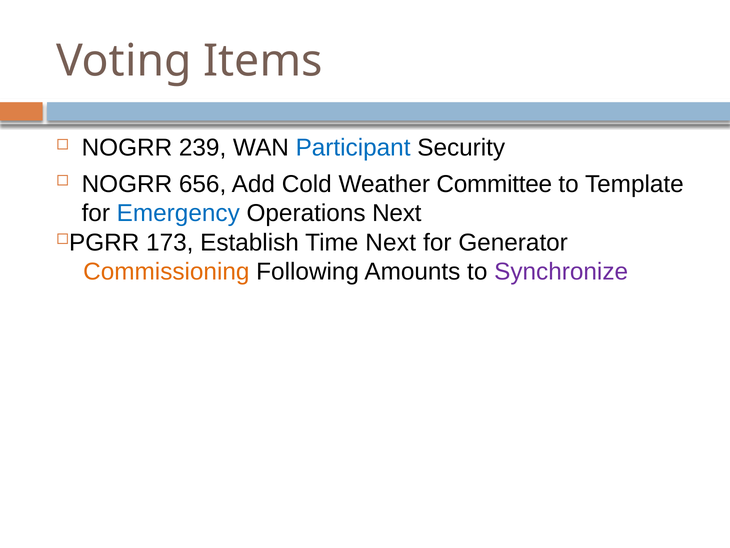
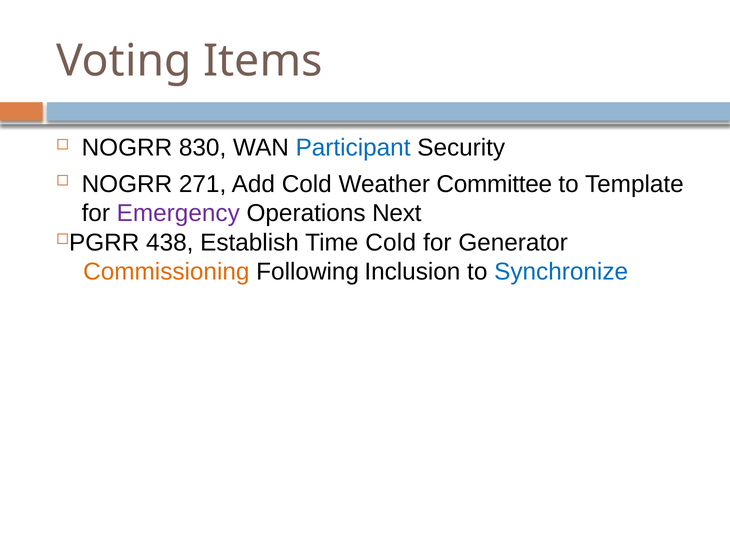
239: 239 -> 830 (203, 148)
656: 656 -> 271 (203, 184)
Emergency colour: blue -> purple (178, 213)
173: 173 -> 438 (170, 242)
Time Next: Next -> Cold (391, 242)
Amounts: Amounts -> Inclusion (412, 272)
Synchronize colour: purple -> blue (561, 272)
